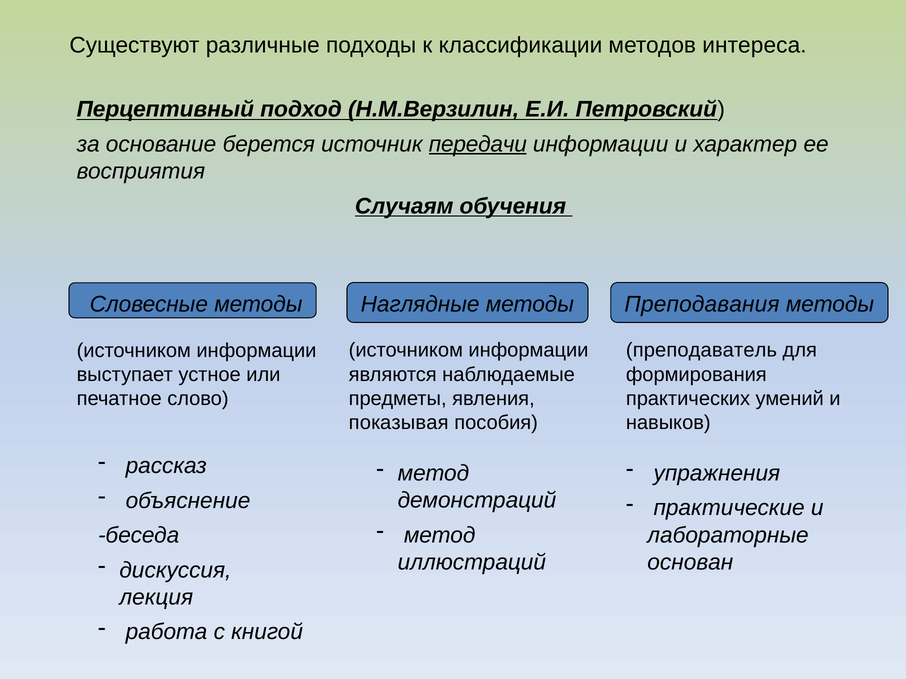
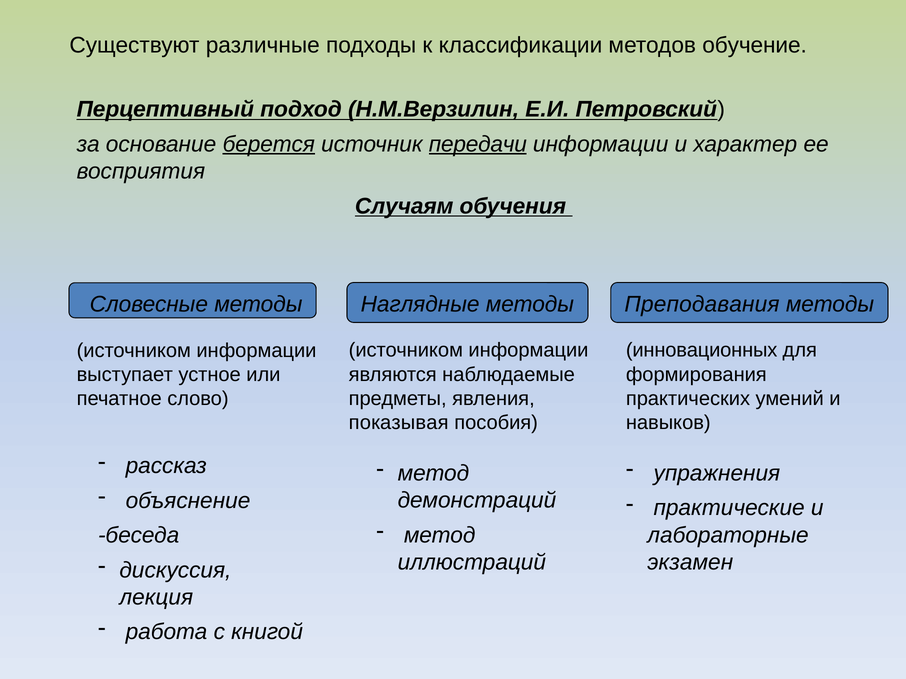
интереса: интереса -> обучение (755, 45)
берется underline: none -> present (269, 144)
преподаватель: преподаватель -> инновационных (702, 351)
основан: основан -> экзамен (690, 563)
